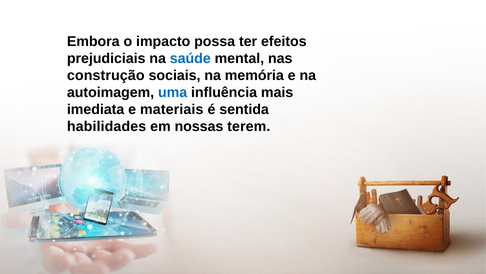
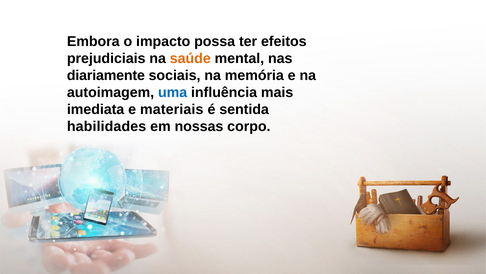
saúde colour: blue -> orange (190, 58)
construção: construção -> diariamente (106, 75)
terem: terem -> corpo (249, 126)
